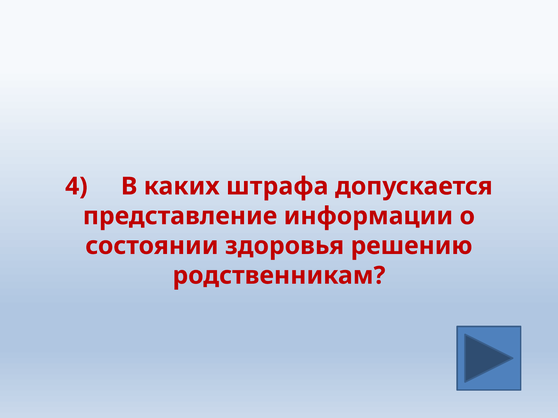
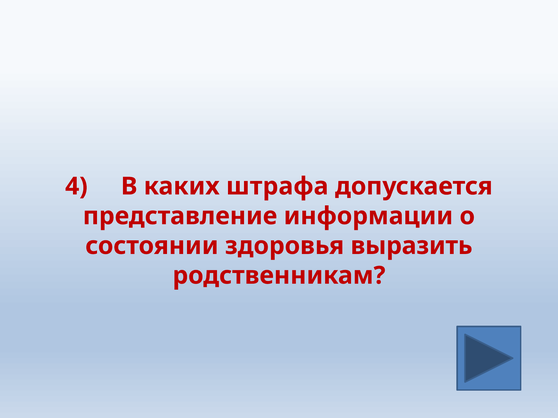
решению: решению -> выразить (412, 246)
